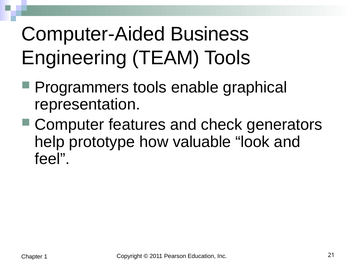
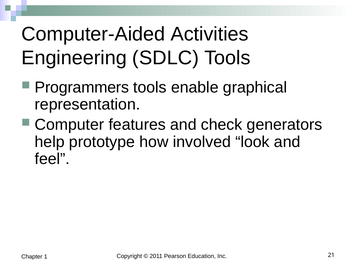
Business: Business -> Activities (210, 34)
TEAM: TEAM -> SDLC (166, 58)
valuable: valuable -> involved (202, 142)
